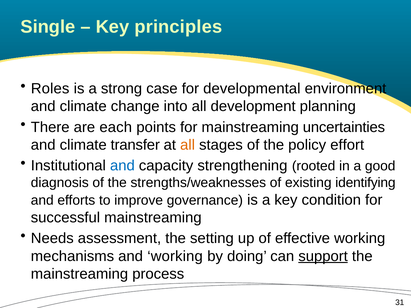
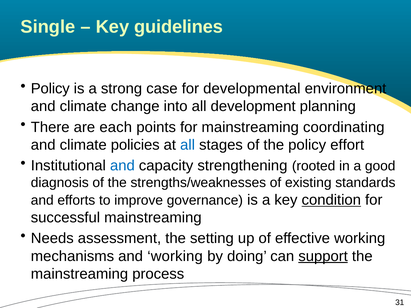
principles: principles -> guidelines (179, 27)
Roles: Roles -> Policy (50, 89)
uncertainties: uncertainties -> coordinating (344, 127)
transfer: transfer -> policies (135, 145)
all colour: orange -> blue (188, 145)
identifying: identifying -> standards (365, 183)
condition underline: none -> present (331, 200)
